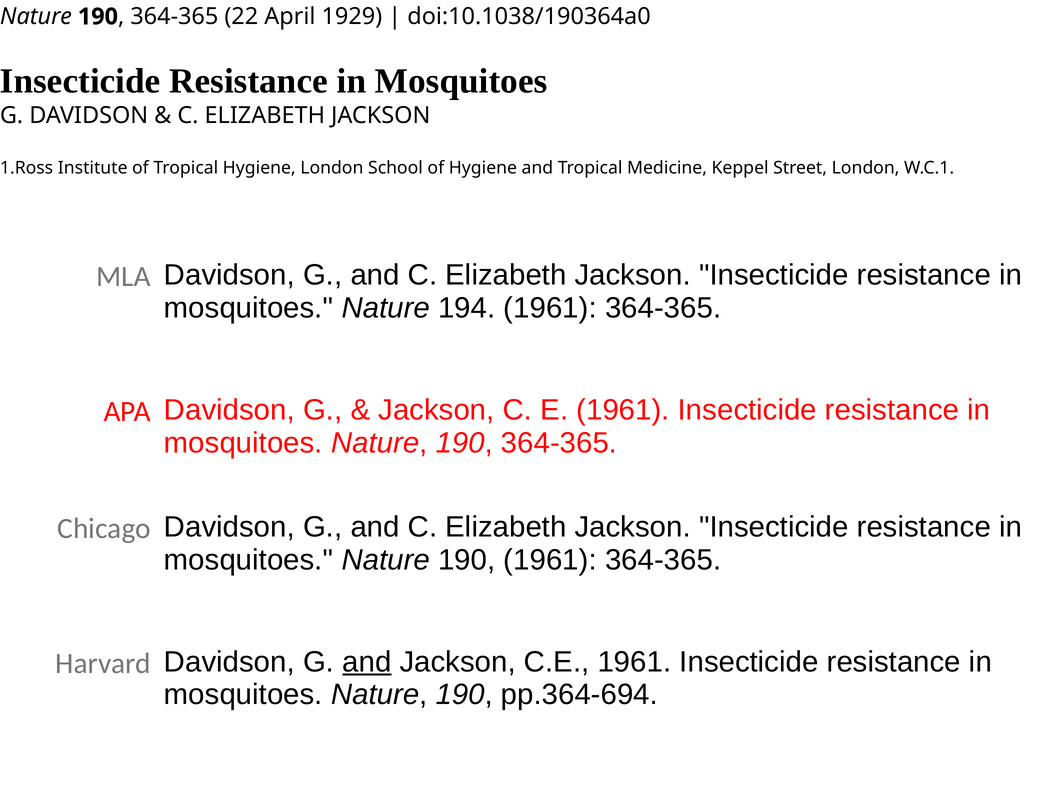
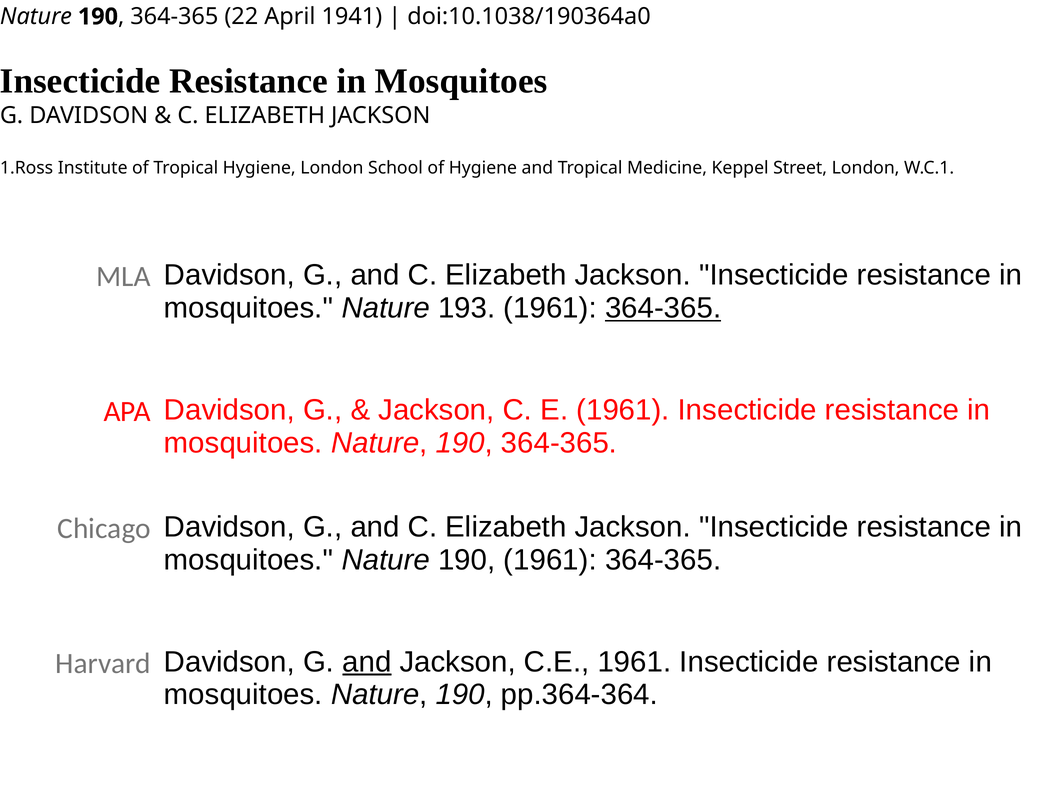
1929: 1929 -> 1941 (352, 17)
194: 194 -> 193 (467, 308)
364-365 underline: none -> present (663, 308)
pp.364-694: pp.364-694 -> pp.364-364 (579, 695)
